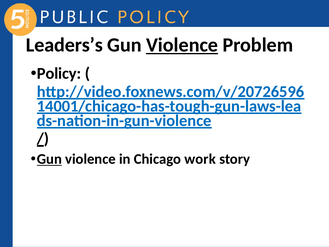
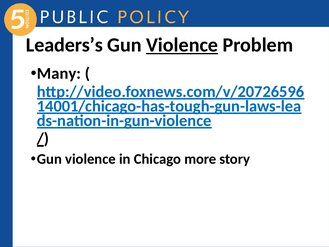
Policy: Policy -> Many (59, 73)
Gun underline: present -> none (49, 159)
work: work -> more (200, 159)
